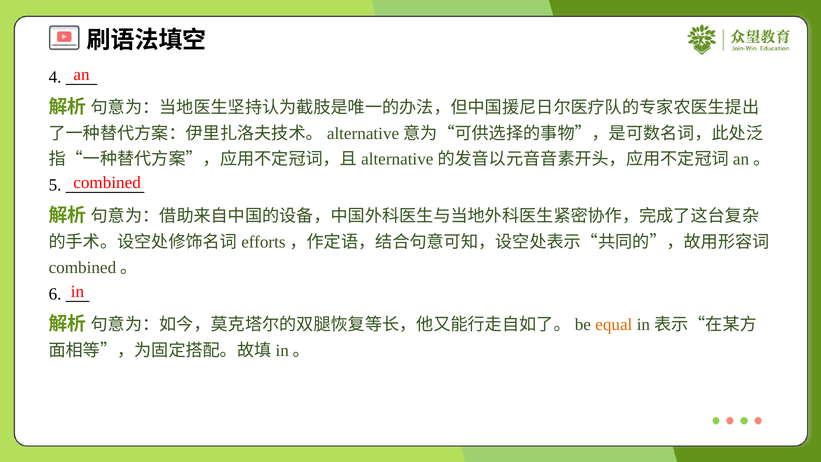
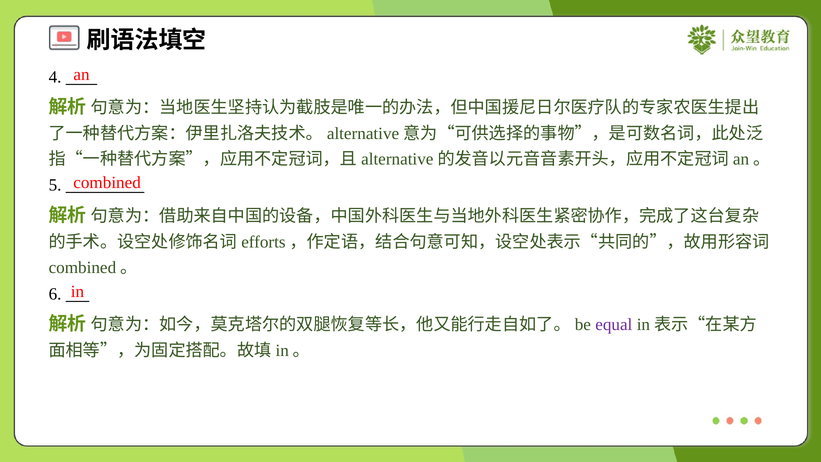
equal colour: orange -> purple (614, 325)
